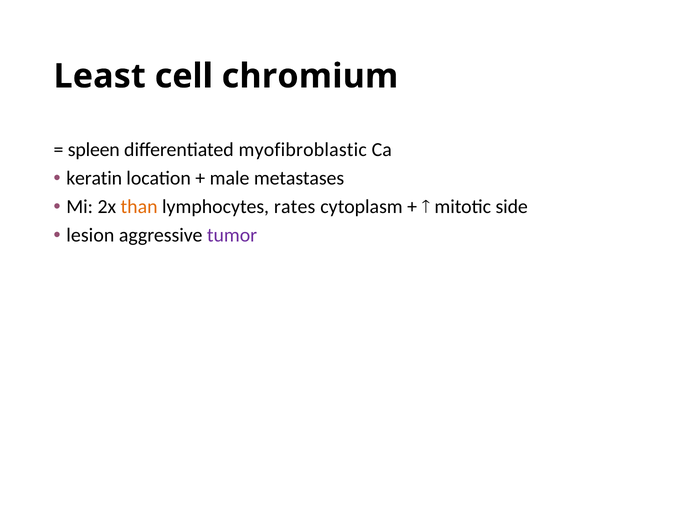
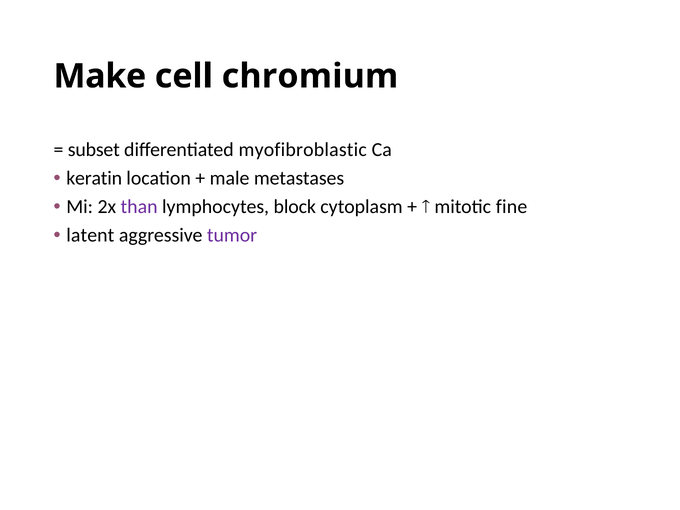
Least: Least -> Make (100, 76)
spleen: spleen -> subset (94, 150)
than colour: orange -> purple (139, 207)
rates: rates -> block (295, 207)
side: side -> fine (512, 207)
lesion: lesion -> latent (90, 235)
